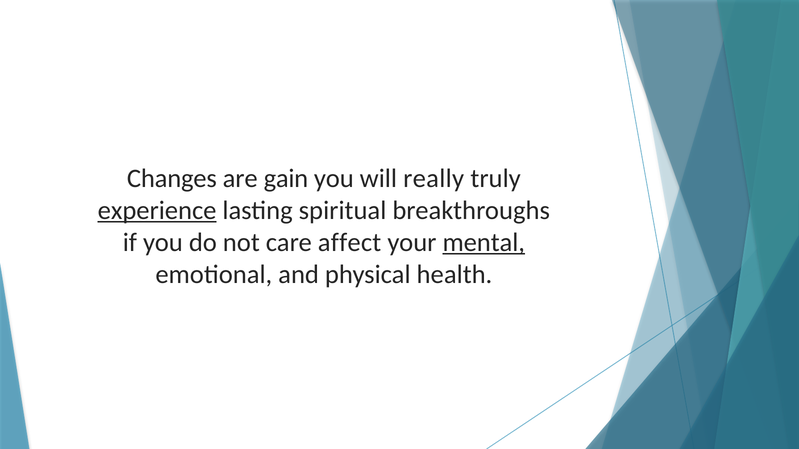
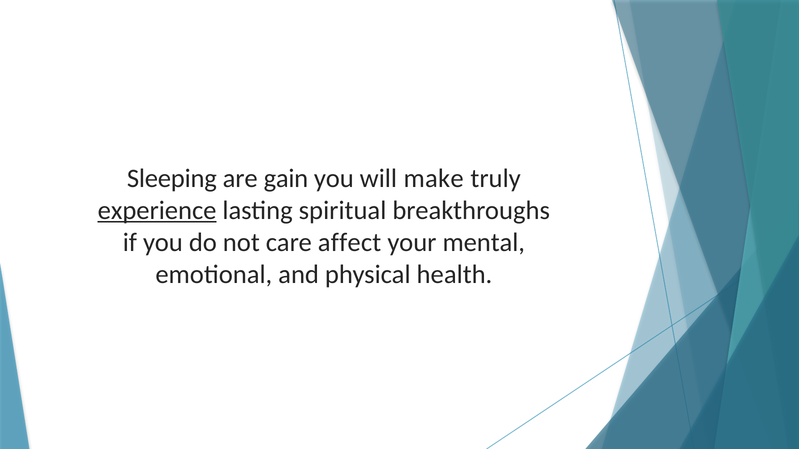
Changes: Changes -> Sleeping (172, 179)
really: really -> make (434, 179)
mental underline: present -> none (484, 243)
